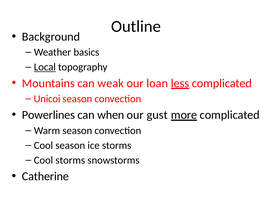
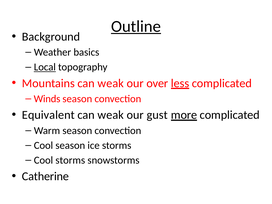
Outline underline: none -> present (136, 26)
loan: loan -> over (157, 83)
Unicoi: Unicoi -> Winds (47, 99)
Powerlines: Powerlines -> Equivalent (48, 115)
when: when -> weak (111, 115)
